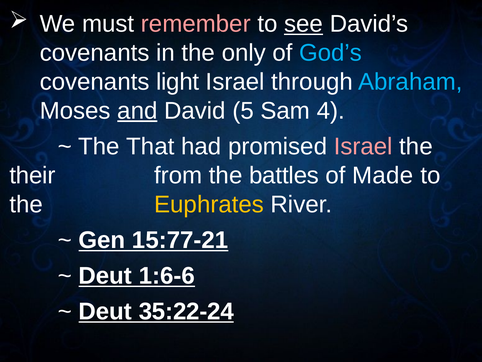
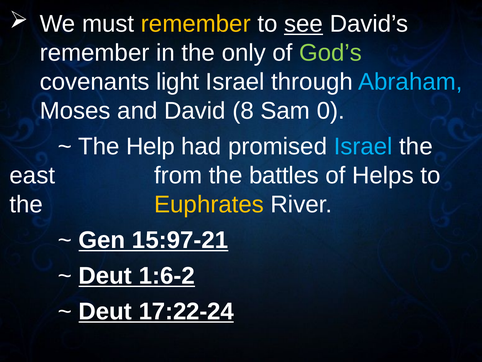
remember colour: pink -> yellow (196, 24)
covenants: covenants -> remember (95, 53)
God’s colour: light blue -> light green (331, 53)
and underline: present -> none (137, 111)
5: 5 -> 8 (243, 111)
4: 4 -> 0 (331, 111)
That: That -> Help (150, 146)
Israel colour: pink -> light blue (363, 146)
their: their -> east (32, 175)
Made: Made -> Helps (383, 175)
15:77-21: 15:77-21 -> 15:97-21 (180, 240)
1:6-6: 1:6-6 -> 1:6-2 (167, 275)
35:22-24: 35:22-24 -> 17:22-24 (186, 311)
